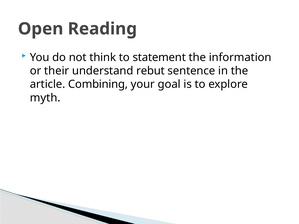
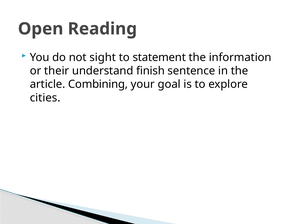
think: think -> sight (103, 57)
rebut: rebut -> finish (151, 71)
myth: myth -> cities (45, 98)
